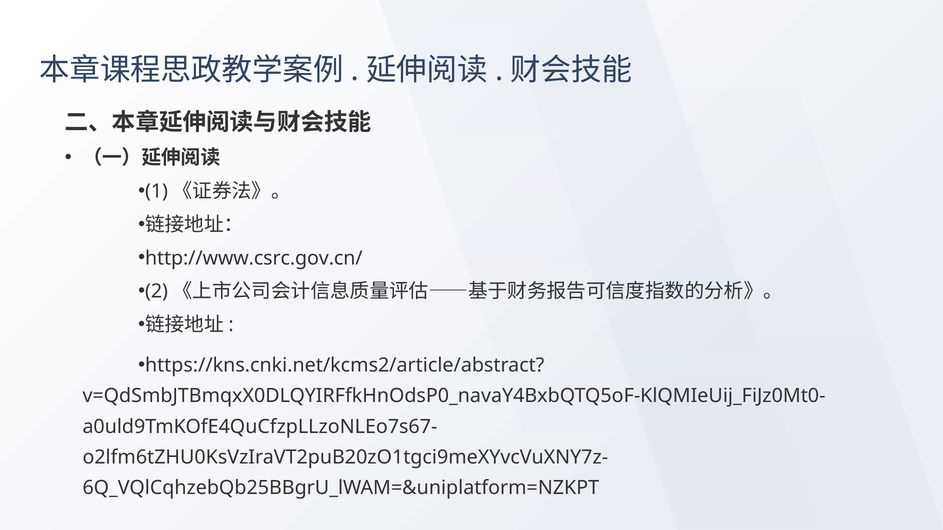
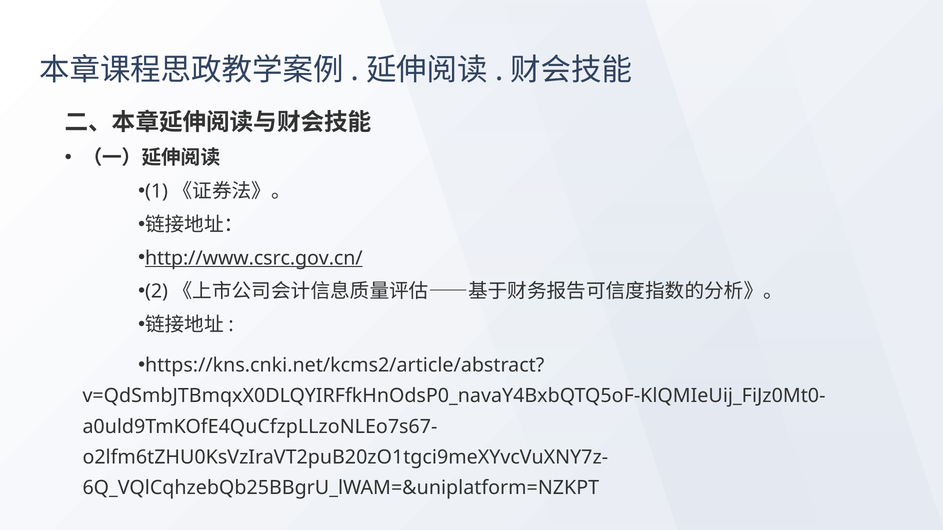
http://www.csrc.gov.cn/ underline: none -> present (254, 258)
